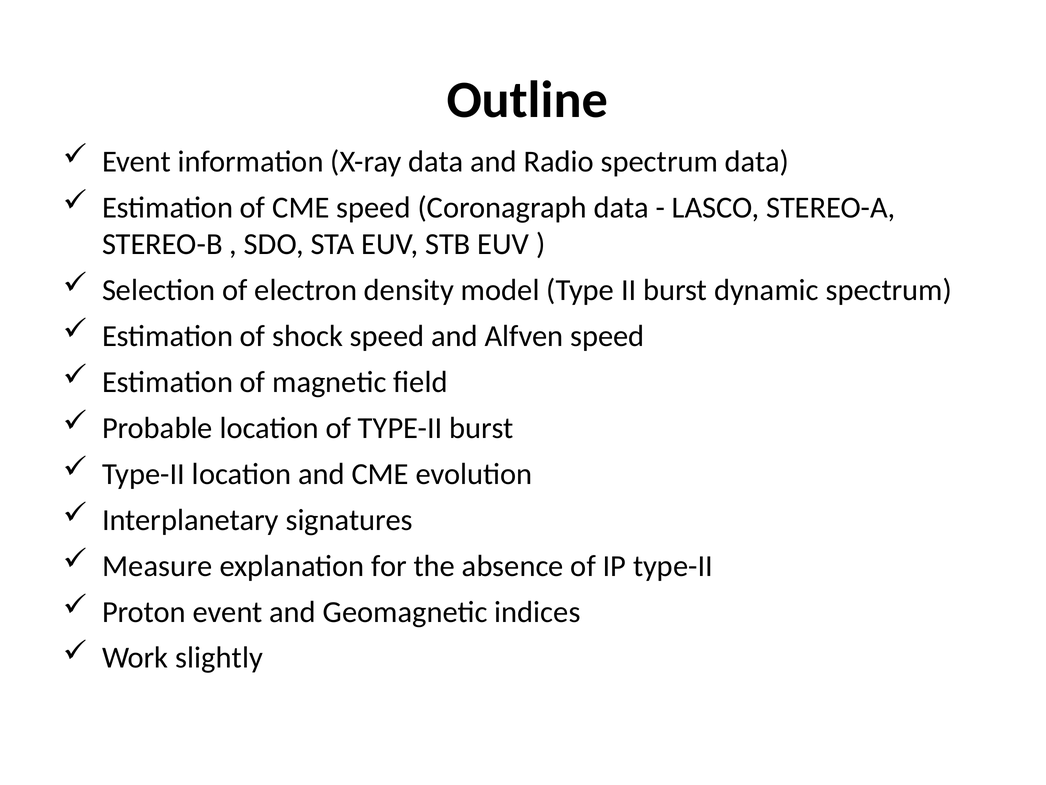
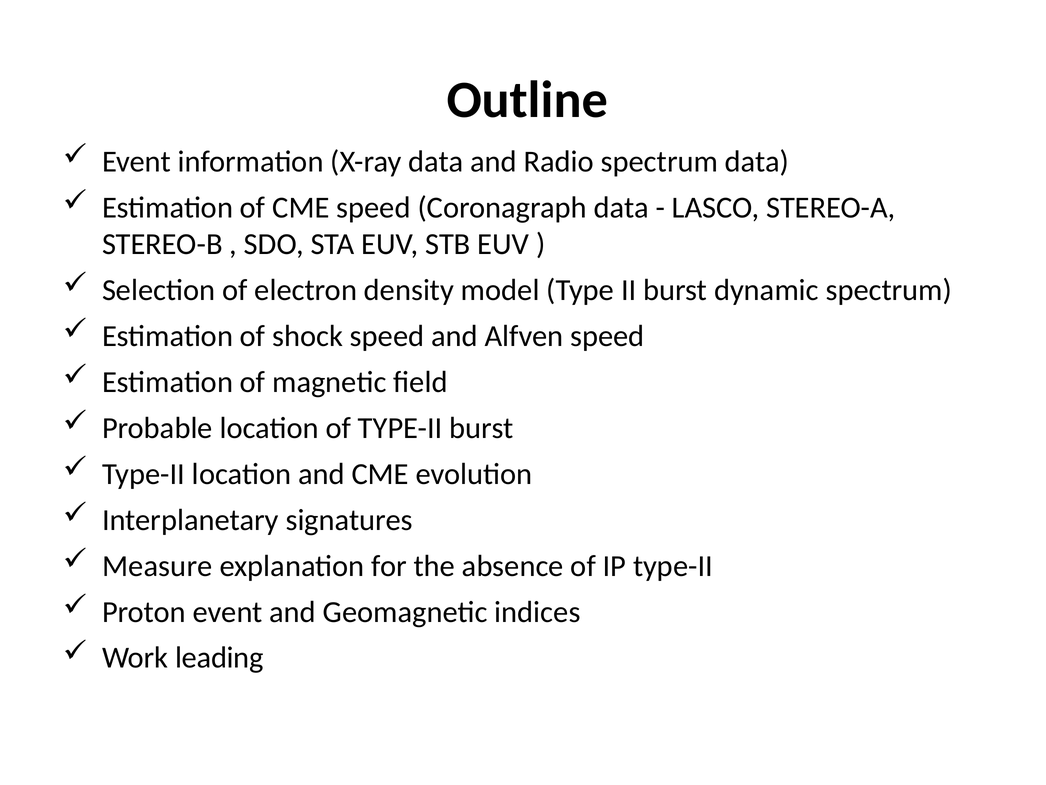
slightly: slightly -> leading (219, 657)
